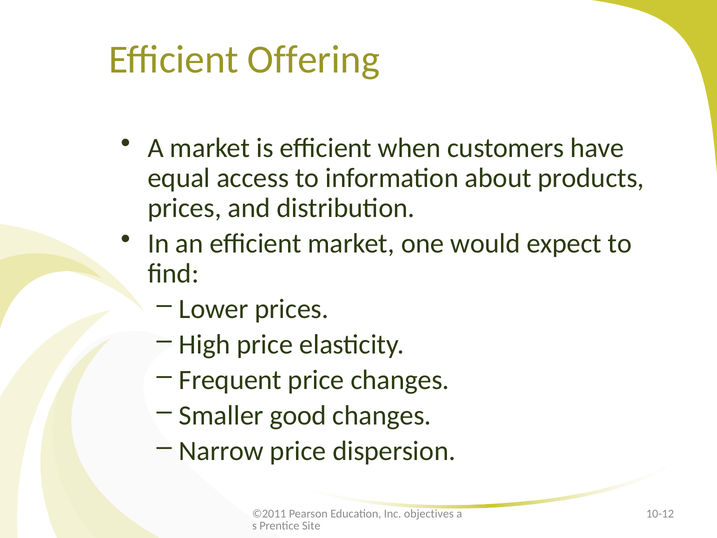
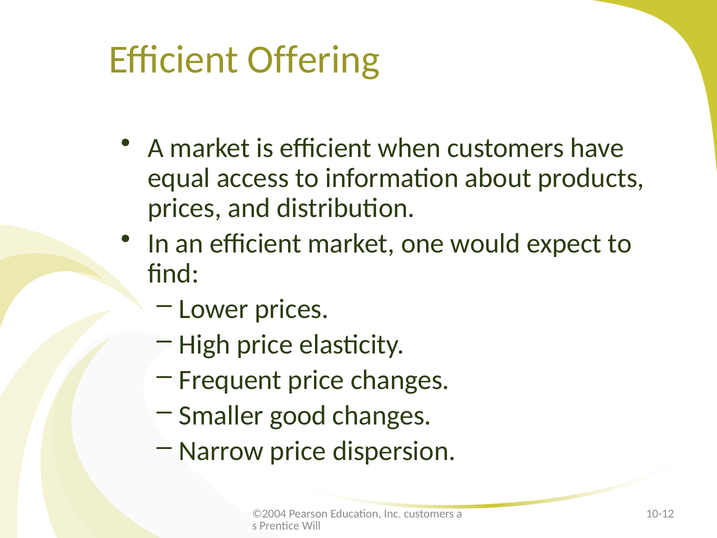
©2011: ©2011 -> ©2004 (269, 513)
Inc objectives: objectives -> customers (429, 513)
Site: Site -> Will (311, 525)
